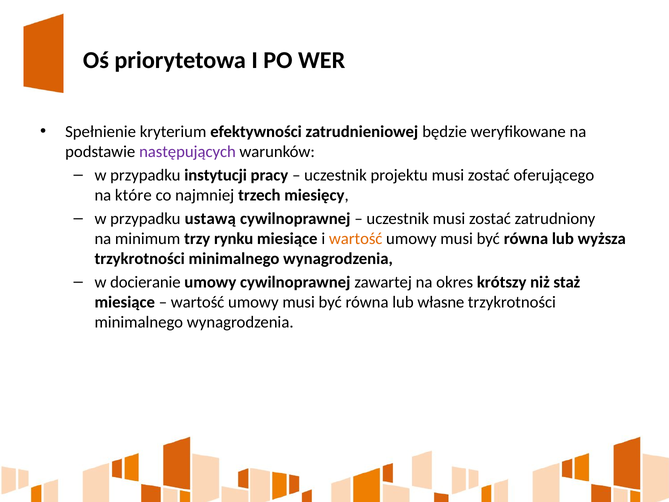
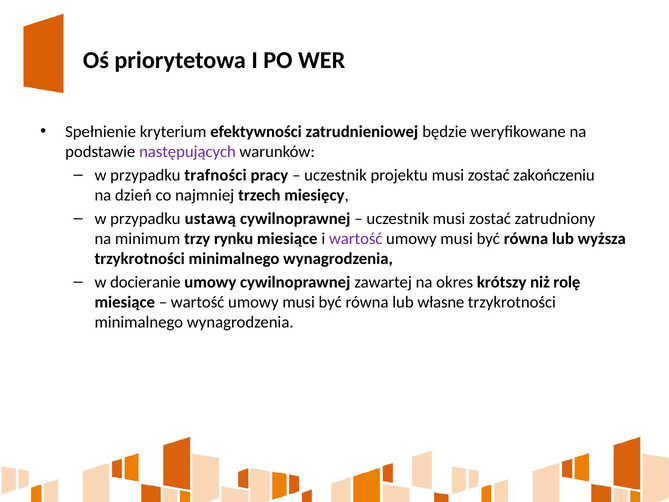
instytucji: instytucji -> trafności (215, 175)
oferującego: oferującego -> zakończeniu (554, 175)
które: które -> dzień (133, 195)
wartość colour: orange -> purple (356, 239)
staż: staż -> rolę (567, 282)
